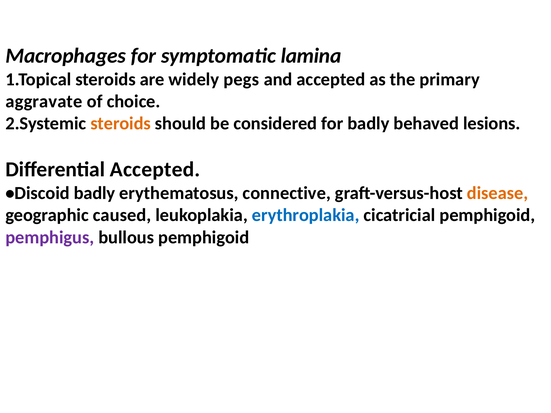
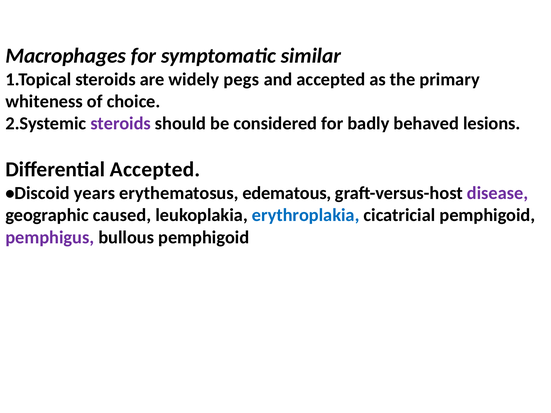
lamina: lamina -> similar (311, 56)
aggravate: aggravate -> whiteness (44, 102)
steroids colour: orange -> purple (121, 124)
Discoid badly: badly -> years (94, 193)
connective: connective -> edematous (287, 193)
disease colour: orange -> purple (498, 193)
